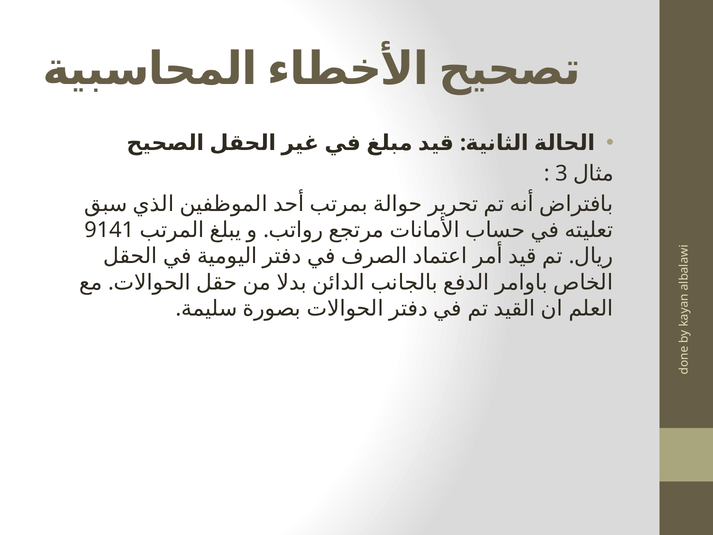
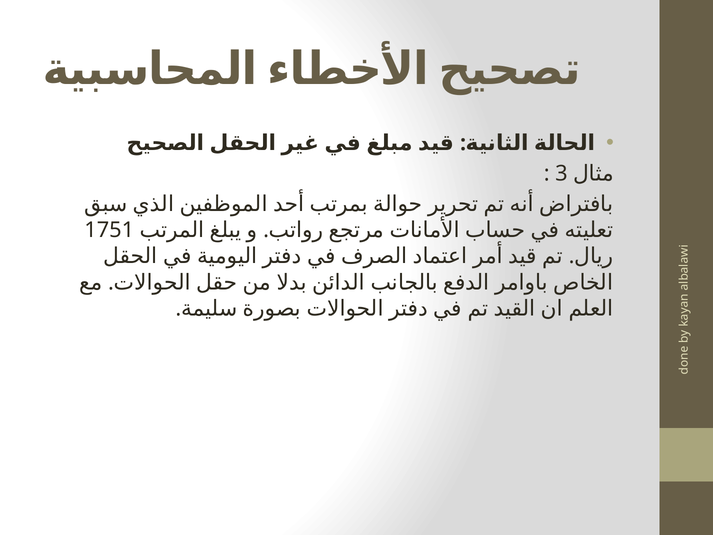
9141: 9141 -> 1751 (109, 230)
